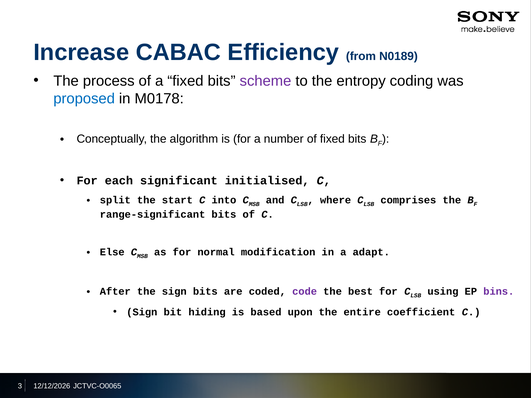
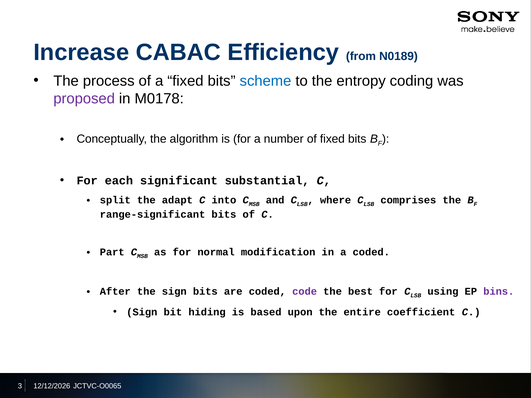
scheme colour: purple -> blue (265, 81)
proposed colour: blue -> purple (84, 99)
initialised: initialised -> substantial (267, 181)
start: start -> adapt (177, 200)
Else: Else -> Part (112, 252)
a adapt: adapt -> coded (371, 252)
